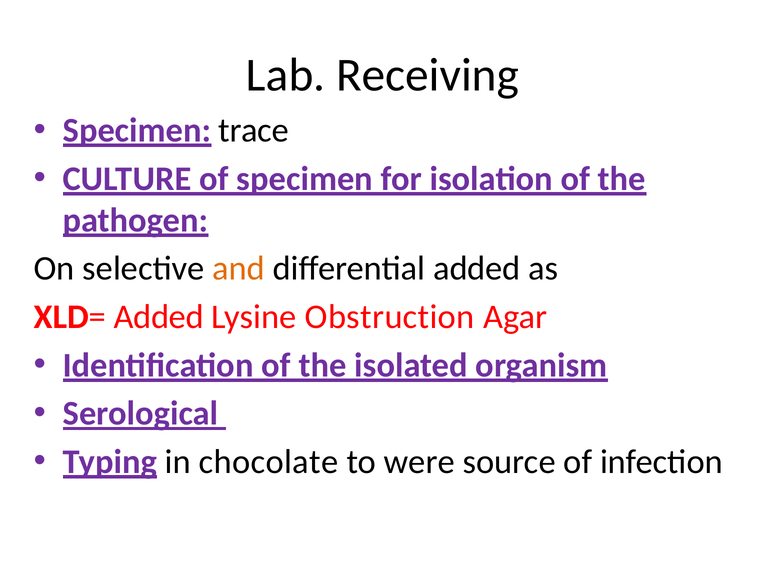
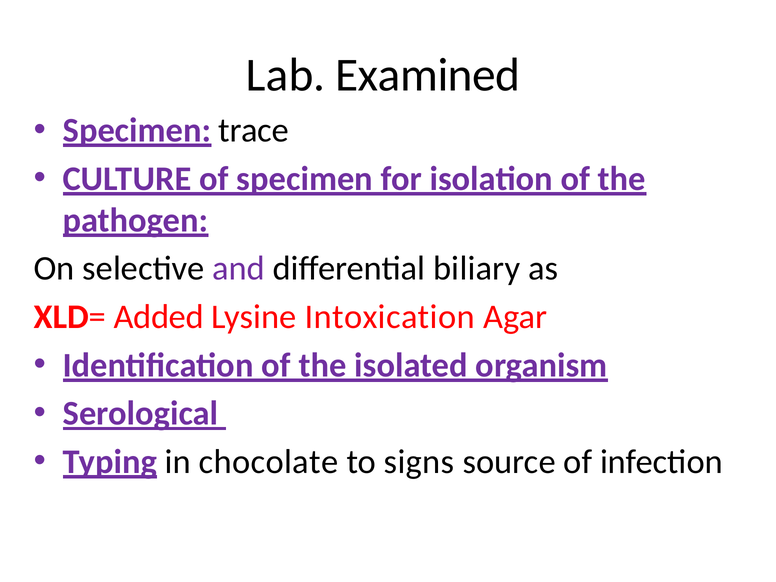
Receiving: Receiving -> Examined (428, 75)
and colour: orange -> purple (238, 269)
differential added: added -> biliary (477, 269)
Obstruction: Obstruction -> Intoxication (390, 317)
were: were -> signs (419, 462)
